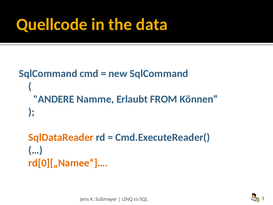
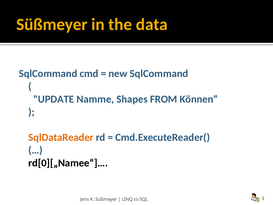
Quellcode: Quellcode -> Süßmeyer (52, 25)
ANDERE: ANDERE -> UPDATE (54, 99)
Erlaubt: Erlaubt -> Shapes (132, 99)
rd[0][„Namee“]… colour: orange -> black (68, 163)
